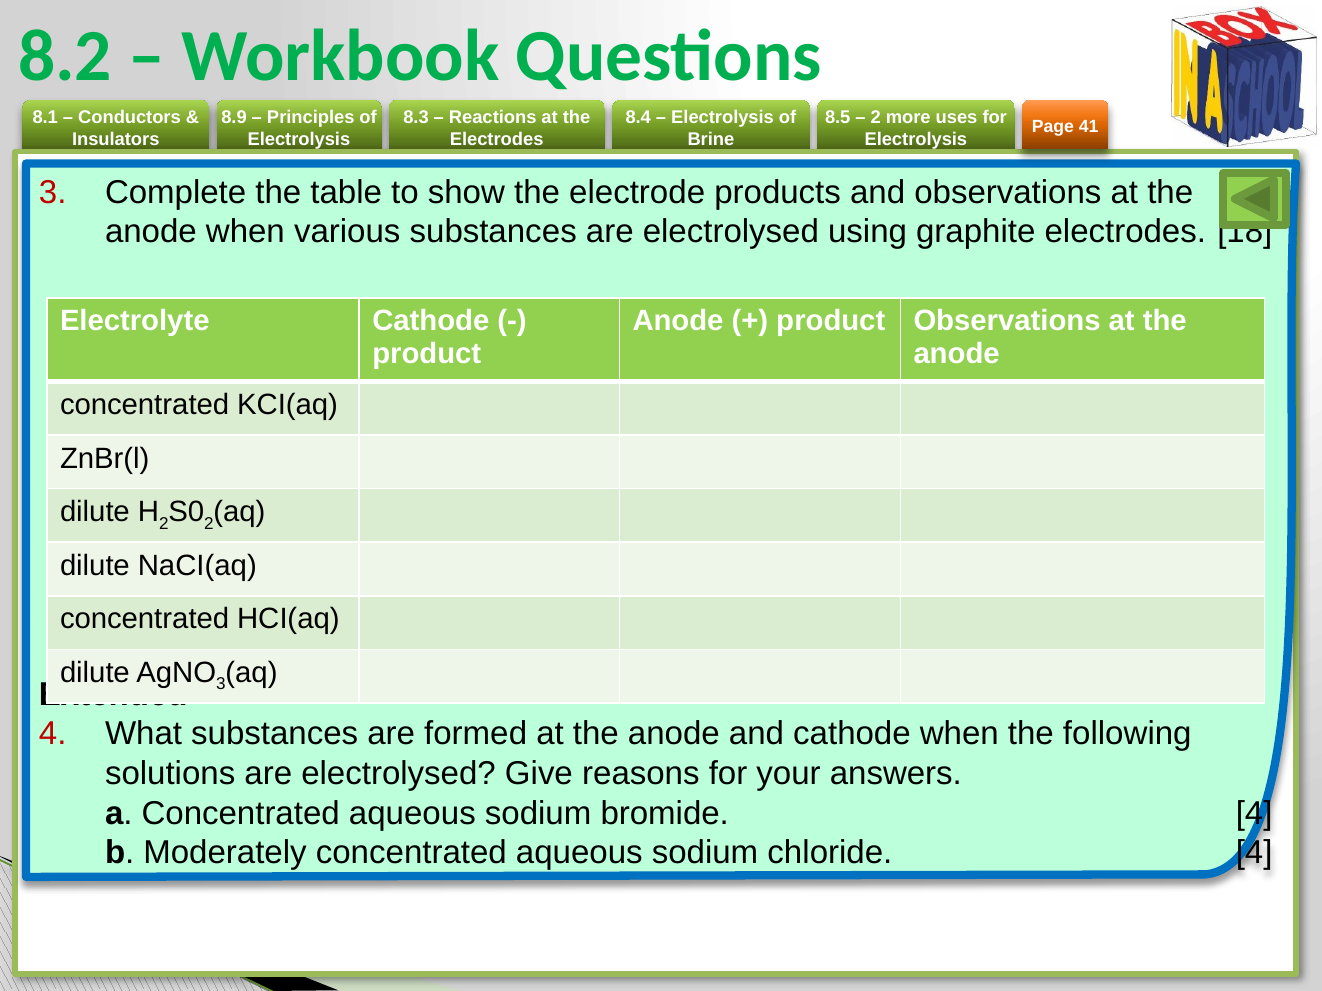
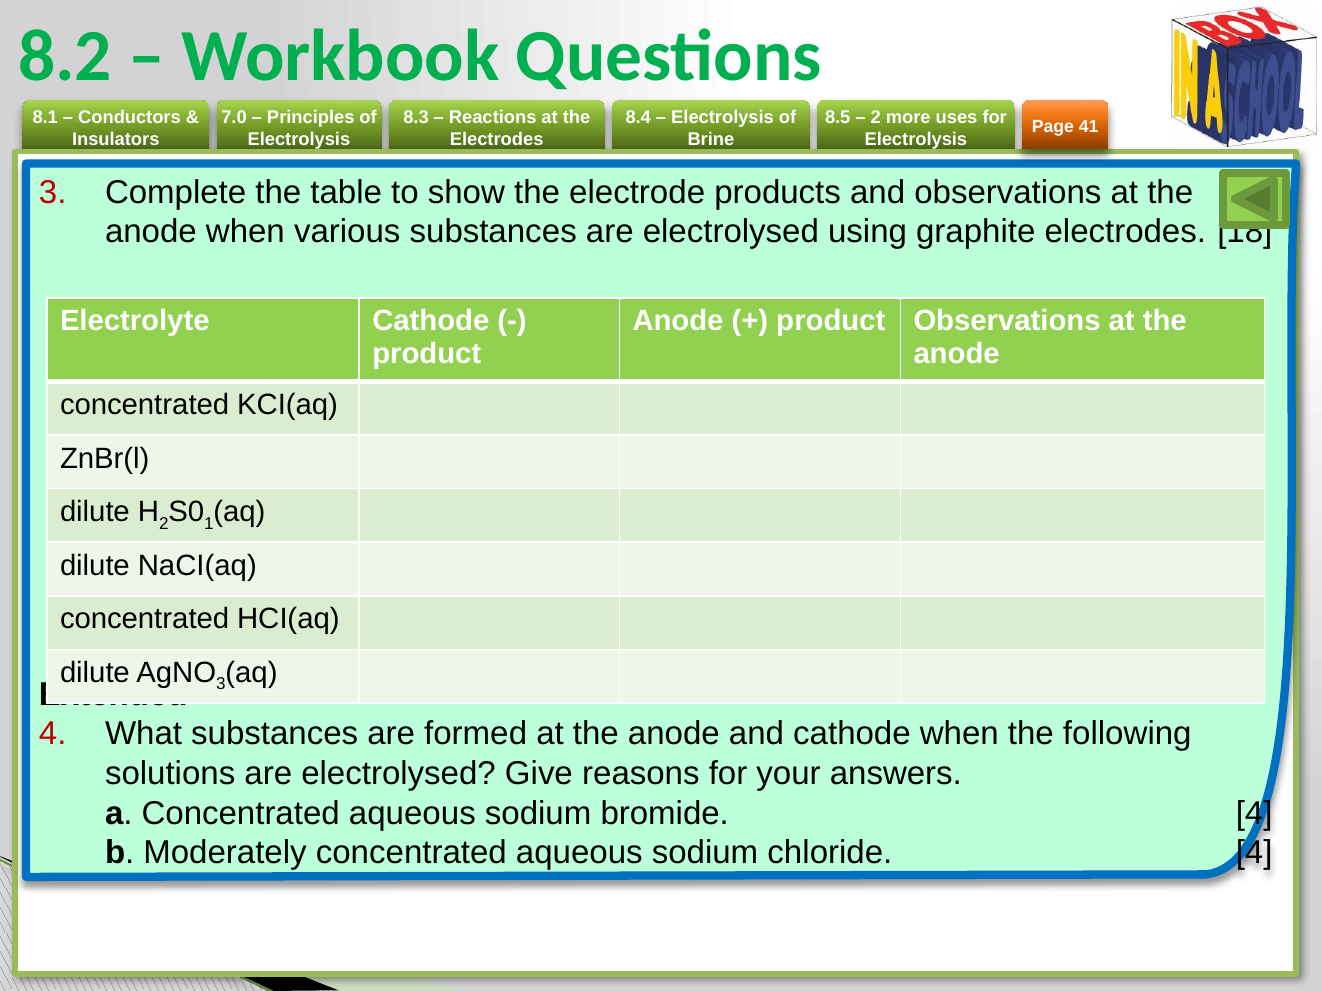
8.9: 8.9 -> 7.0 (234, 117)
2: 2 -> 1 (209, 524)
